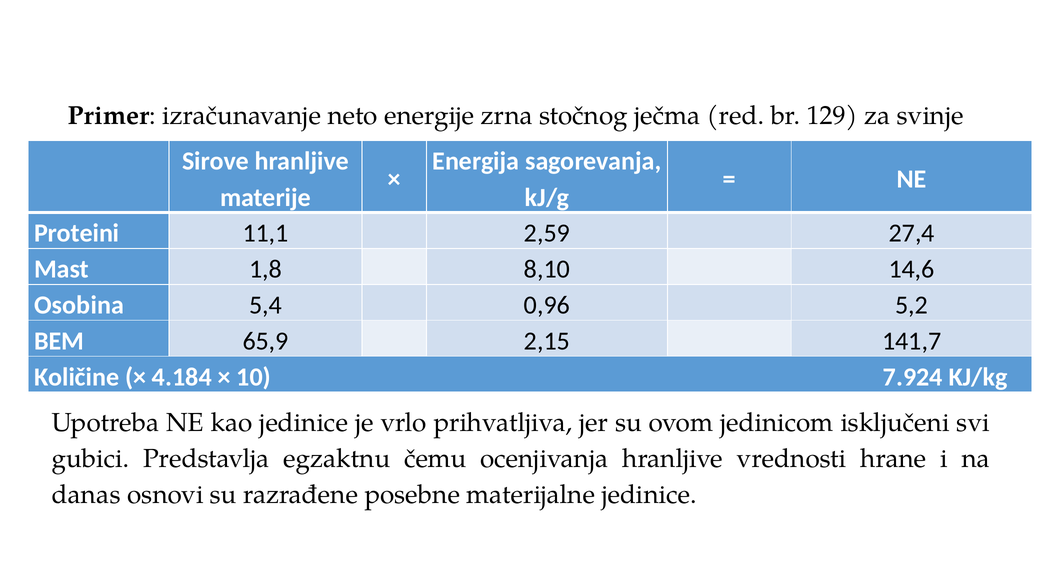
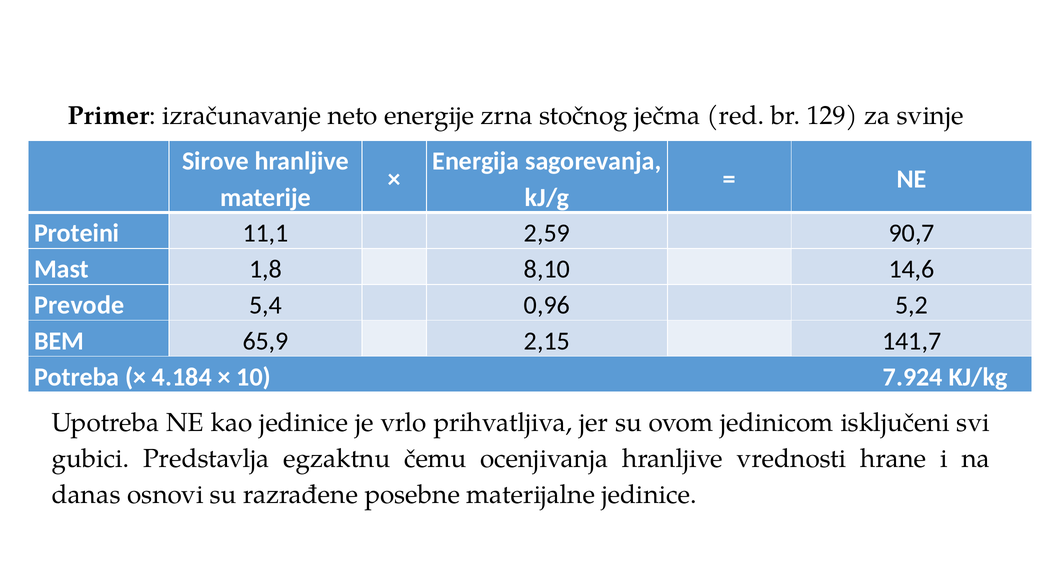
27,4: 27,4 -> 90,7 (912, 233)
Osobina: Osobina -> Prevode (79, 305)
Količine: Količine -> Potreba (77, 377)
